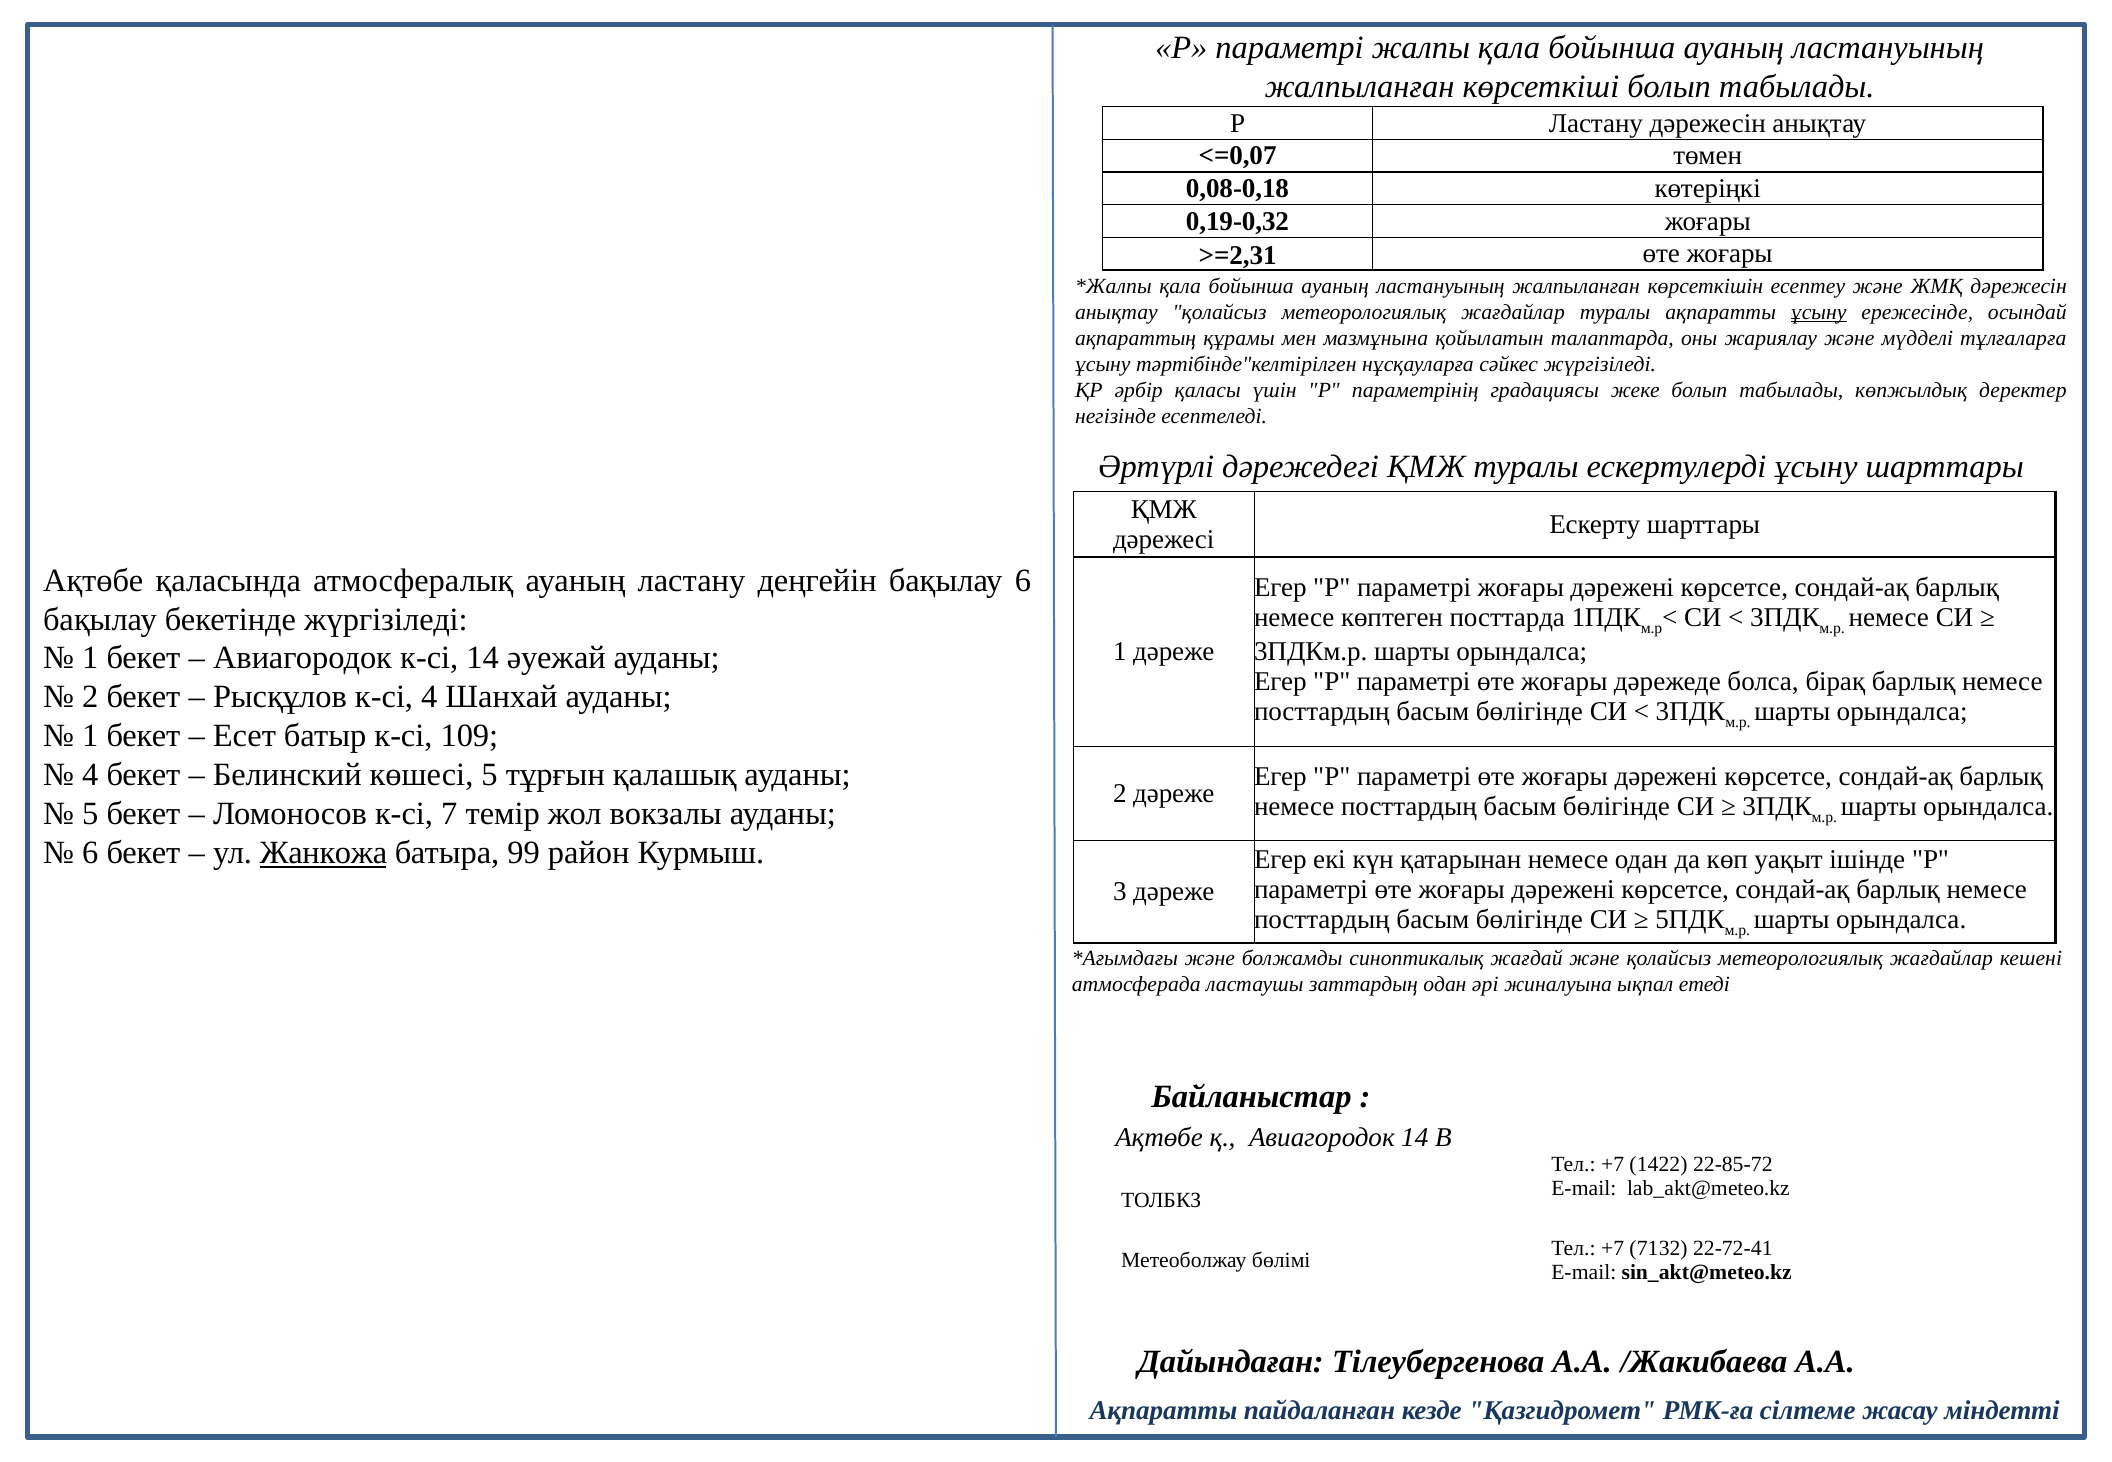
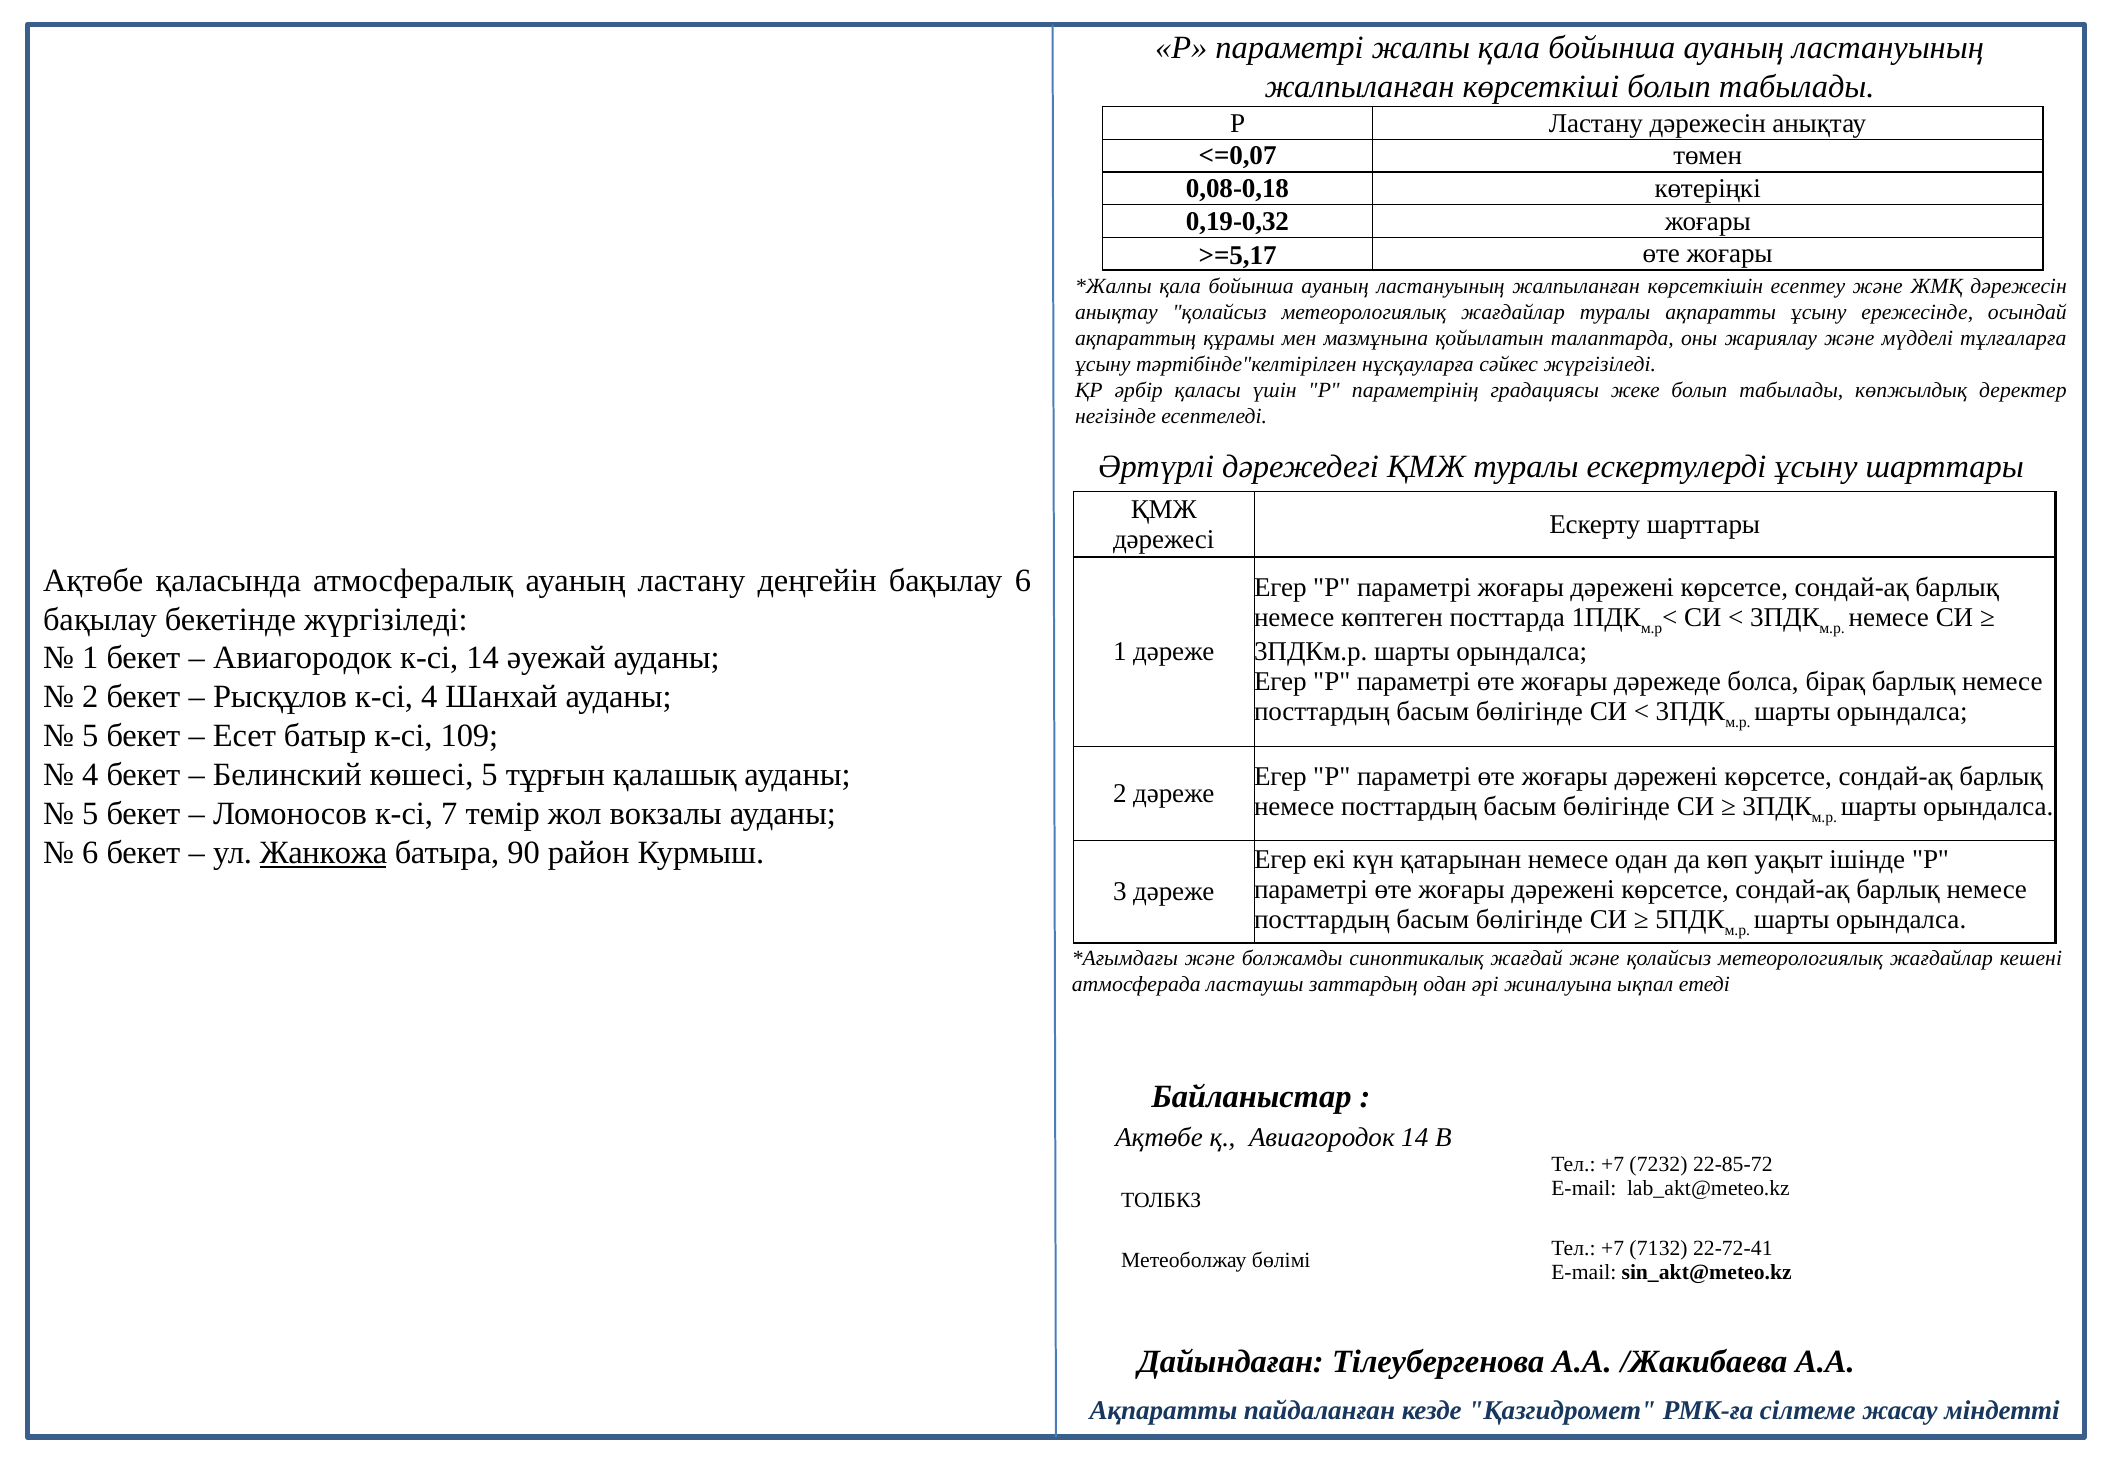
>=2,31: >=2,31 -> >=5,17 (1238, 255)
ұсыну underline: present -> none (1819, 313)
1: 1 -> 5 (90, 736)
99: 99 -> 90 (524, 853)
1422: 1422 -> 7232 (1659, 1164)
